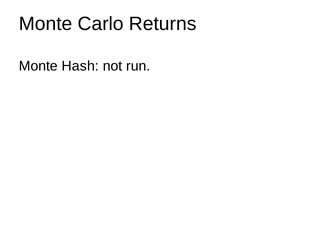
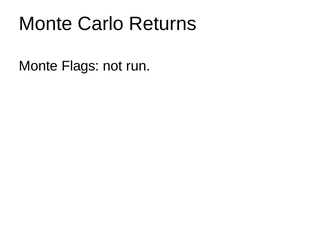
Hash: Hash -> Flags (80, 66)
